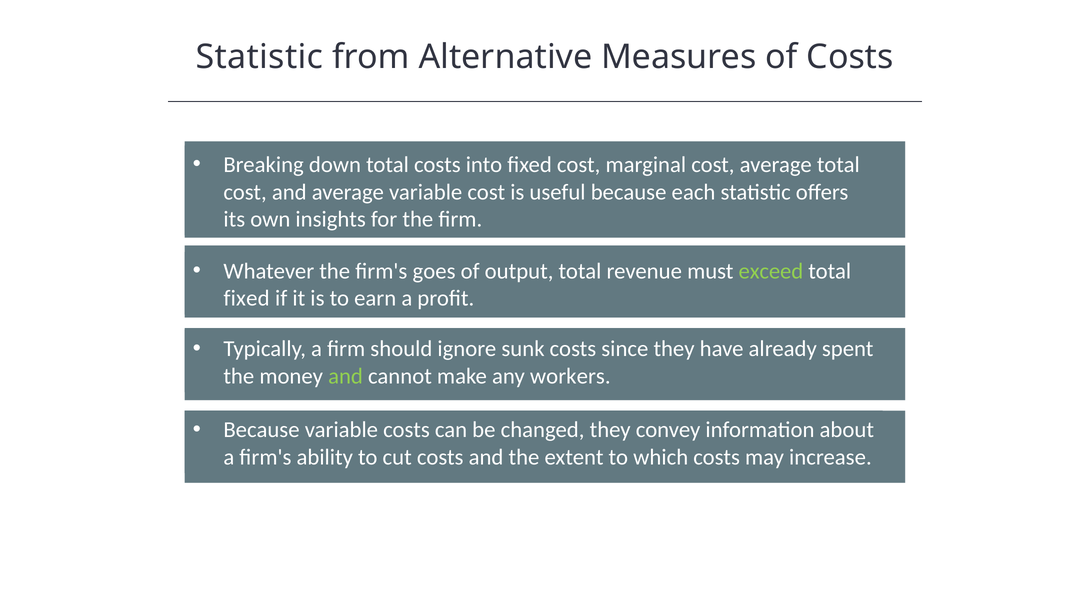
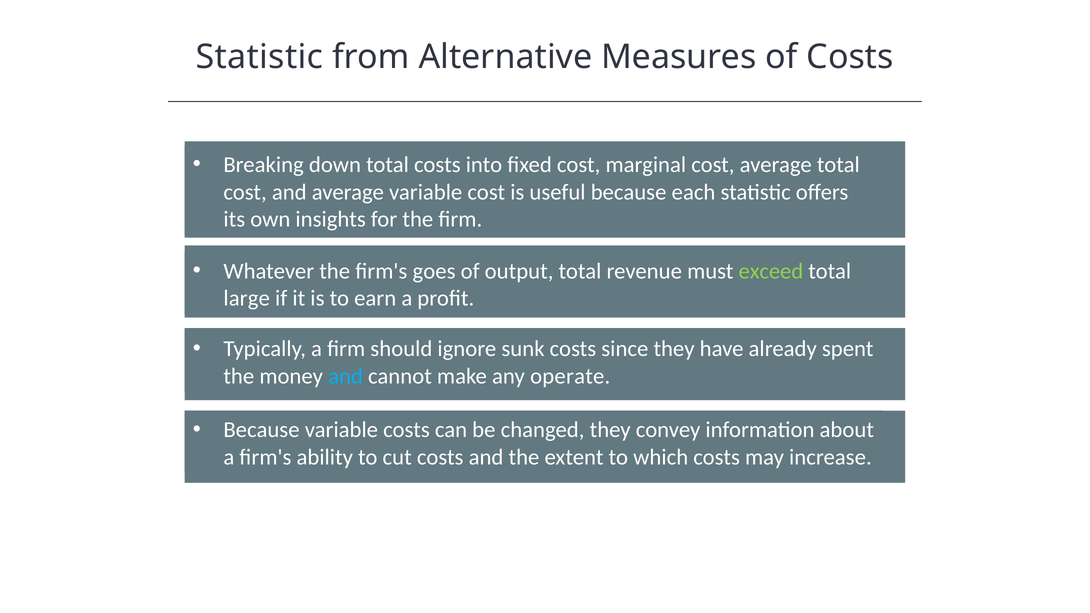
fixed: fixed -> large (247, 298)
and colour: light green -> light blue (345, 376)
workers: workers -> operate (570, 376)
